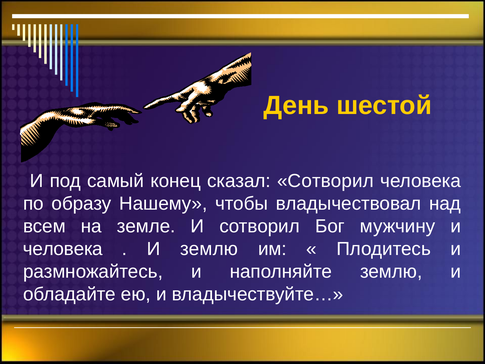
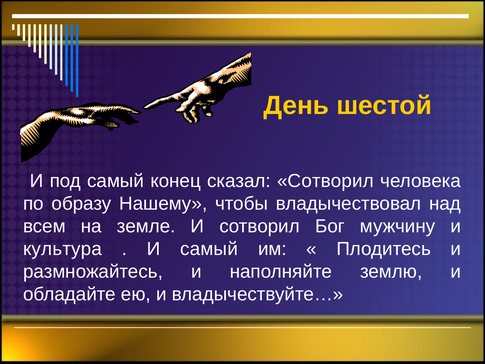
человека: человека -> культура (63, 249)
И землю: землю -> самый (209, 249)
